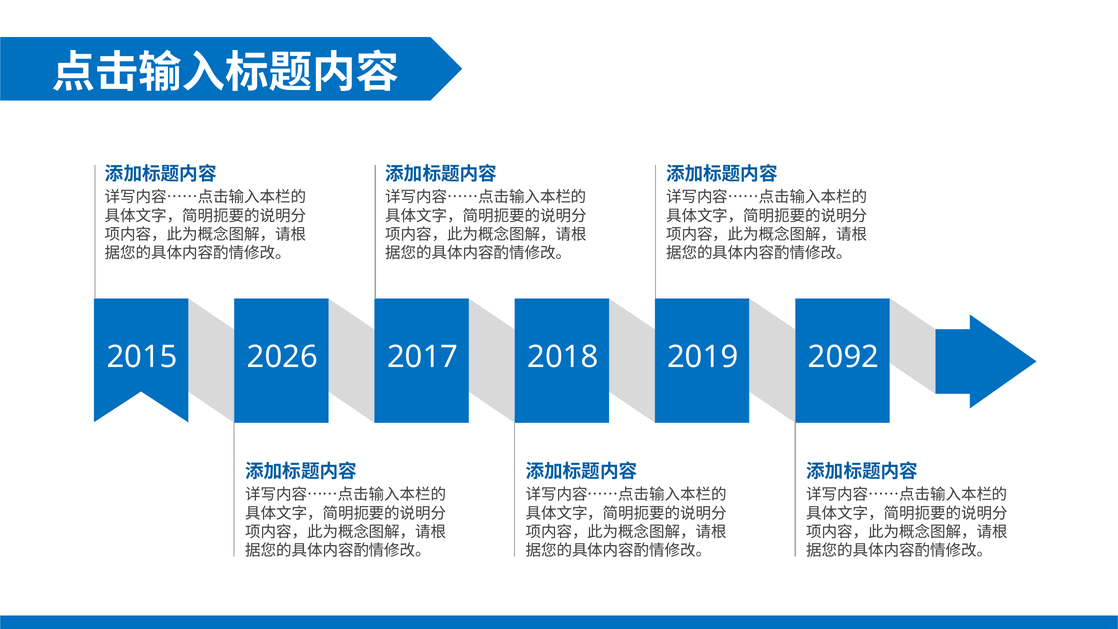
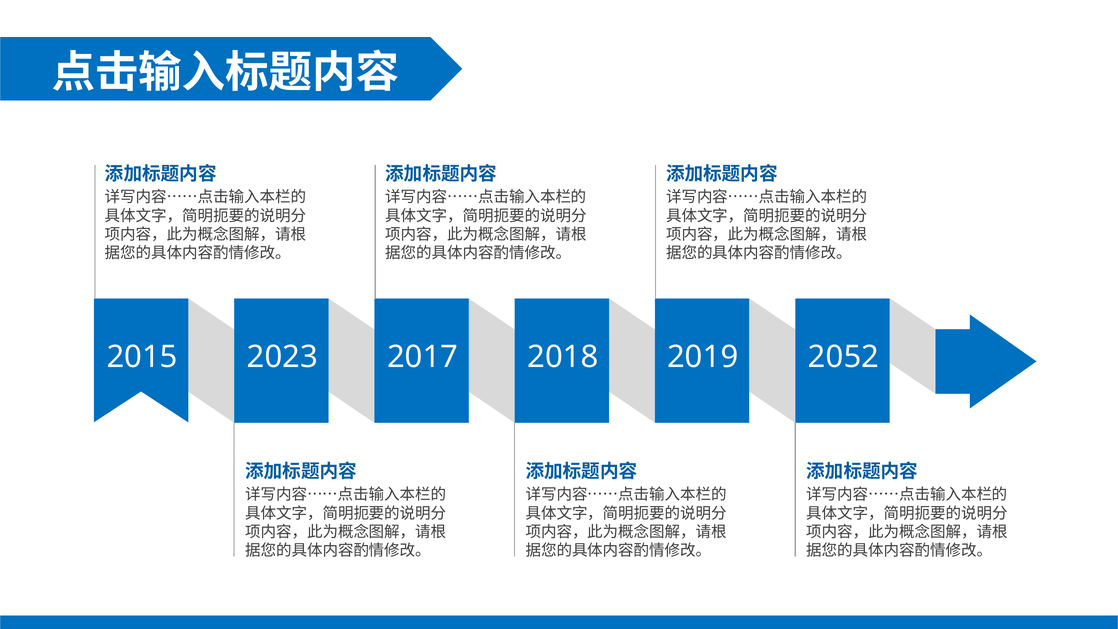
2026: 2026 -> 2023 (282, 357)
2092: 2092 -> 2052 (844, 357)
